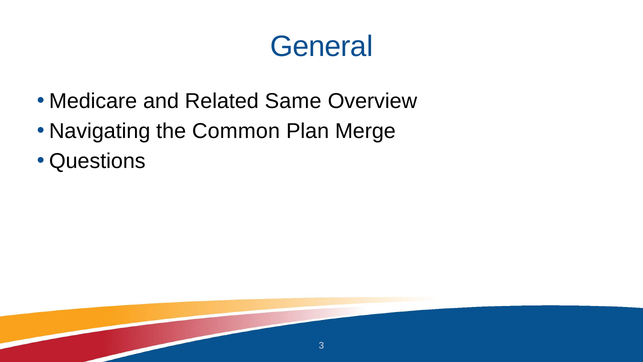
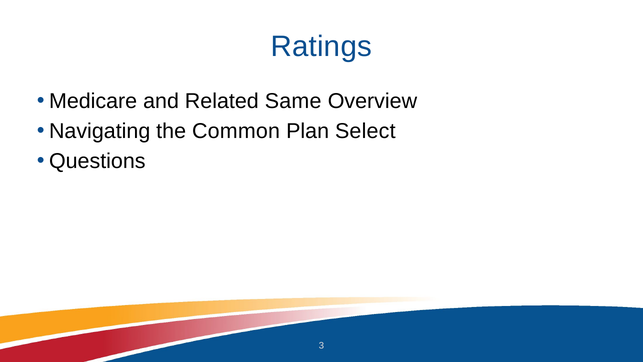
General: General -> Ratings (321, 47)
Merge: Merge -> Select (365, 131)
